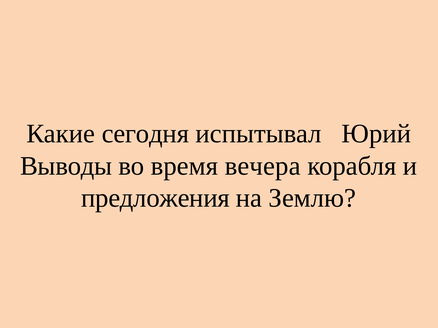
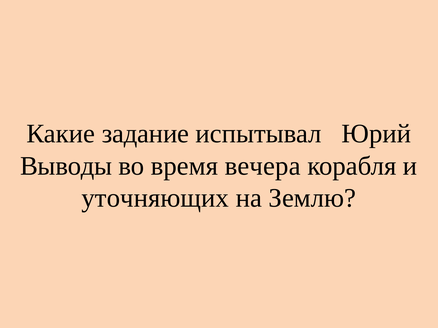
сегодня: сегодня -> задание (145, 134)
предложения: предложения -> уточняющих (155, 198)
